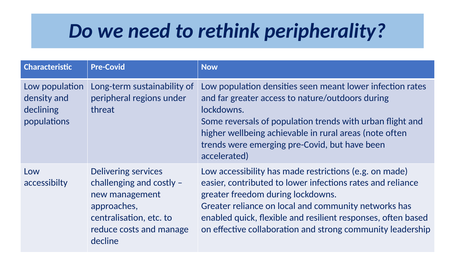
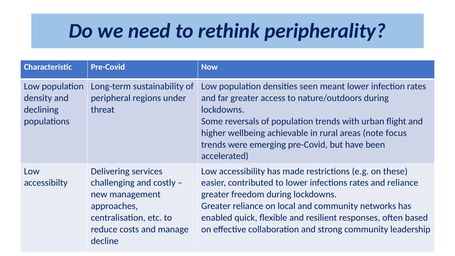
note often: often -> focus (396, 133)
on made: made -> these (395, 171)
